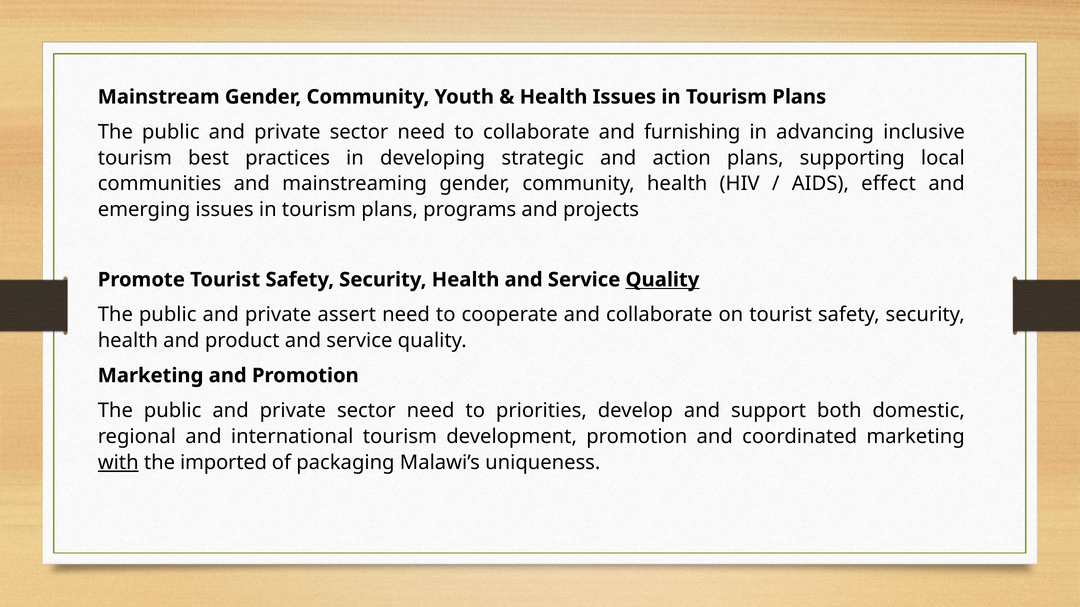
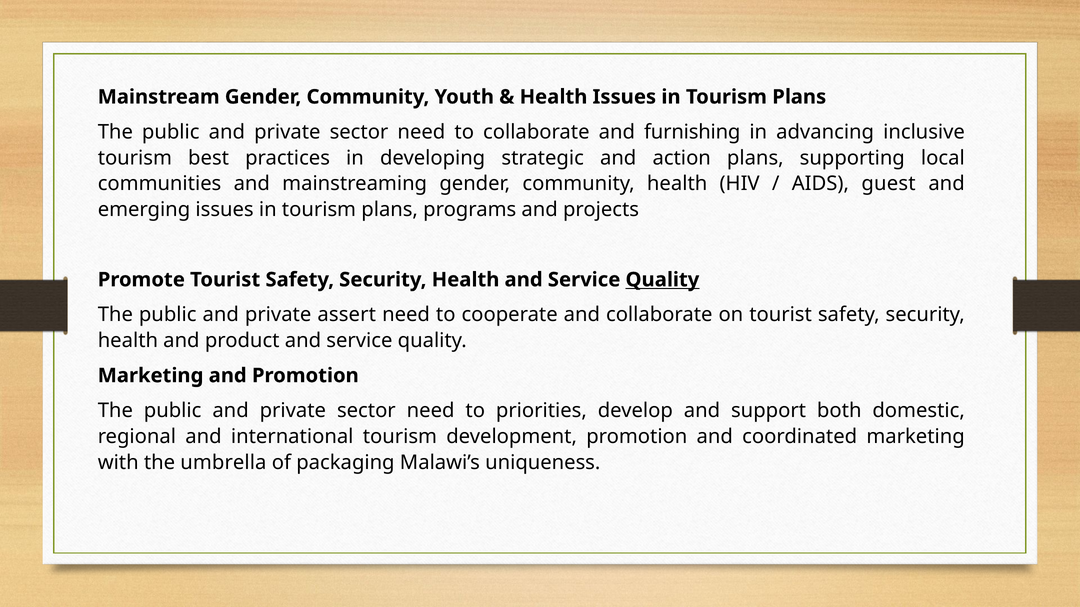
effect: effect -> guest (889, 184)
with underline: present -> none (118, 463)
imported: imported -> umbrella (223, 463)
